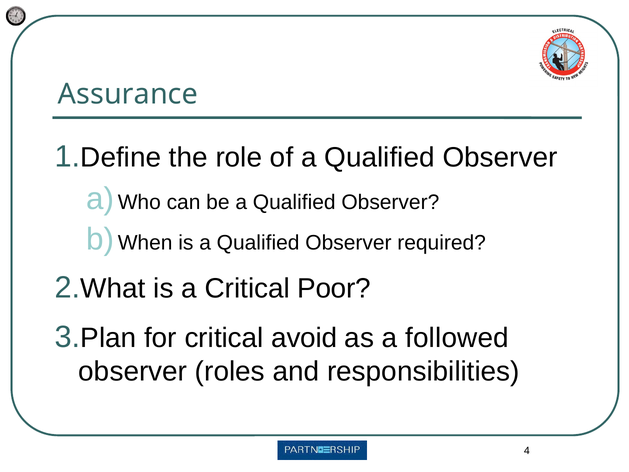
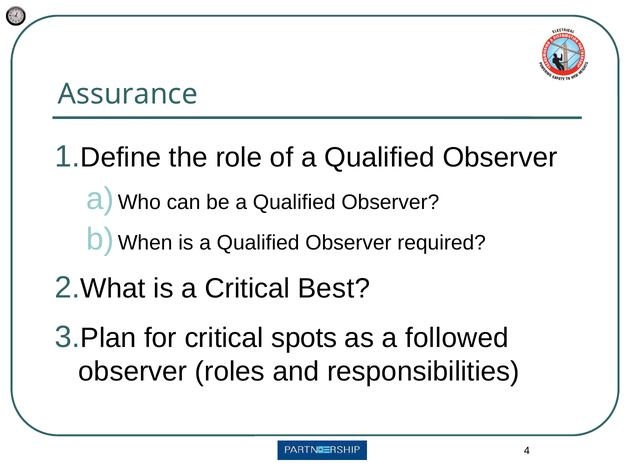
Poor: Poor -> Best (334, 288)
avoid: avoid -> spots (304, 338)
